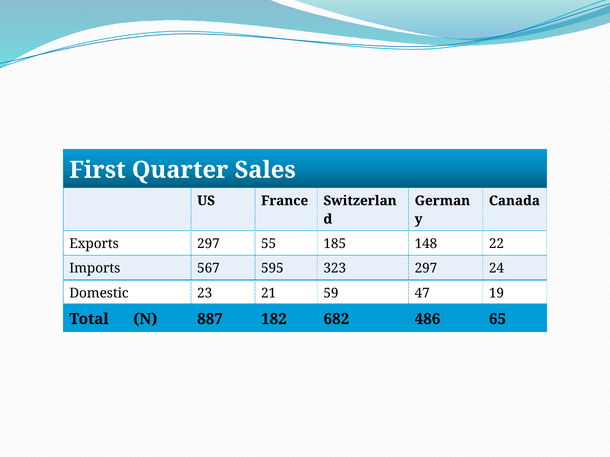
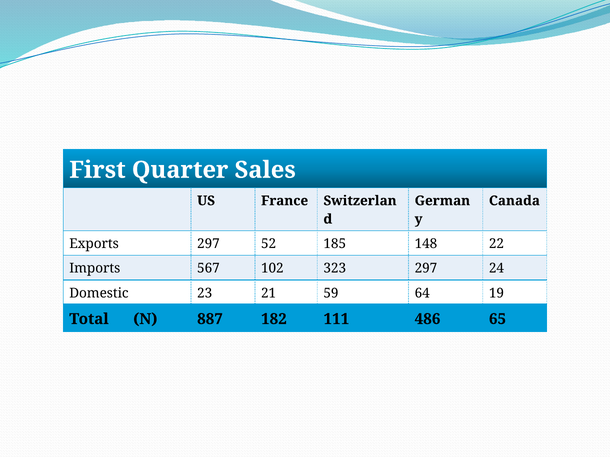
55: 55 -> 52 (269, 244)
595: 595 -> 102 (272, 269)
47: 47 -> 64 (422, 293)
682: 682 -> 111 (336, 319)
